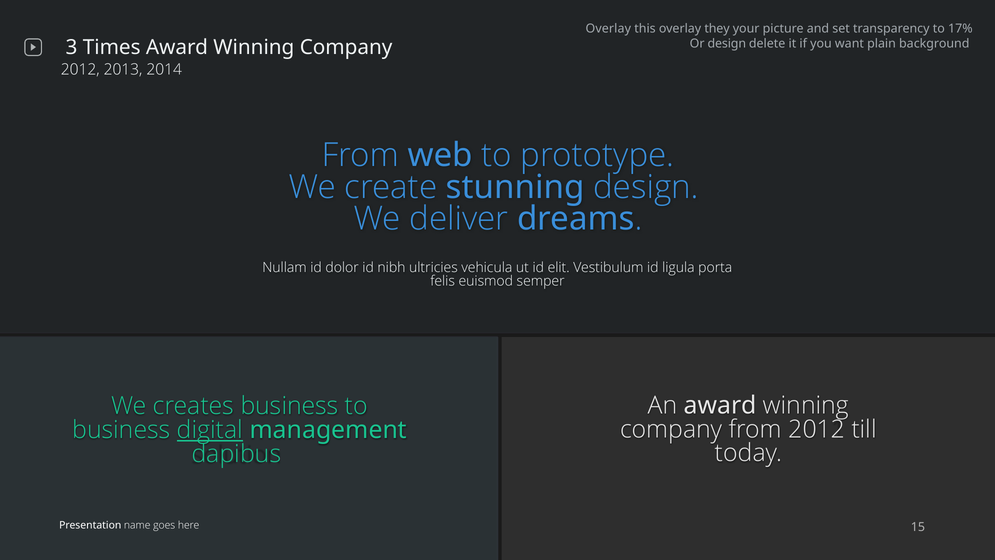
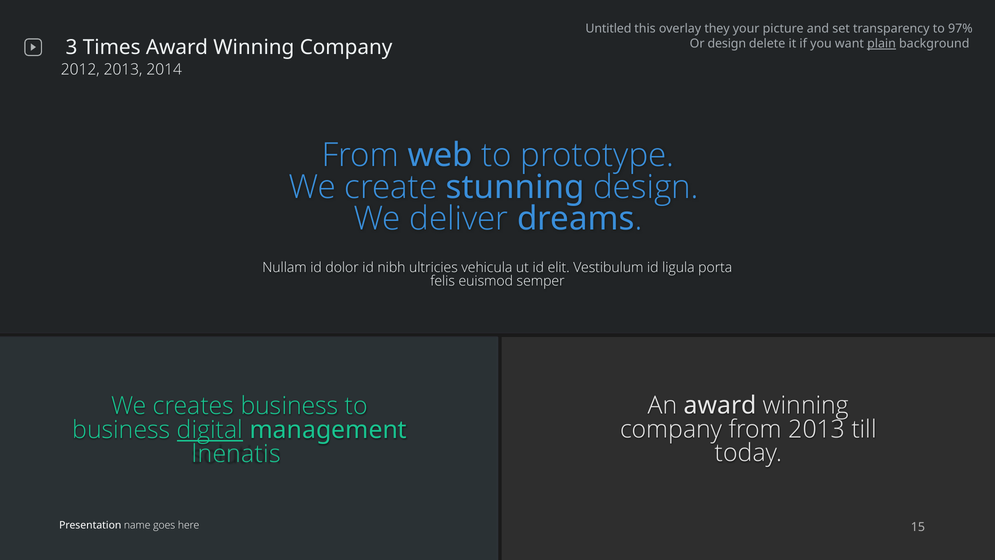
Overlay: Overlay -> Untitled (608, 29)
17%: 17% -> 97% (960, 29)
plain underline: none -> present (882, 44)
from 2012: 2012 -> 2013 (817, 429)
dapibus: dapibus -> lnenatis (236, 454)
